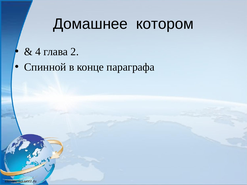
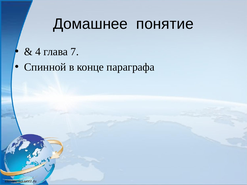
котором: котором -> понятие (165, 24)
2: 2 -> 7 (75, 52)
